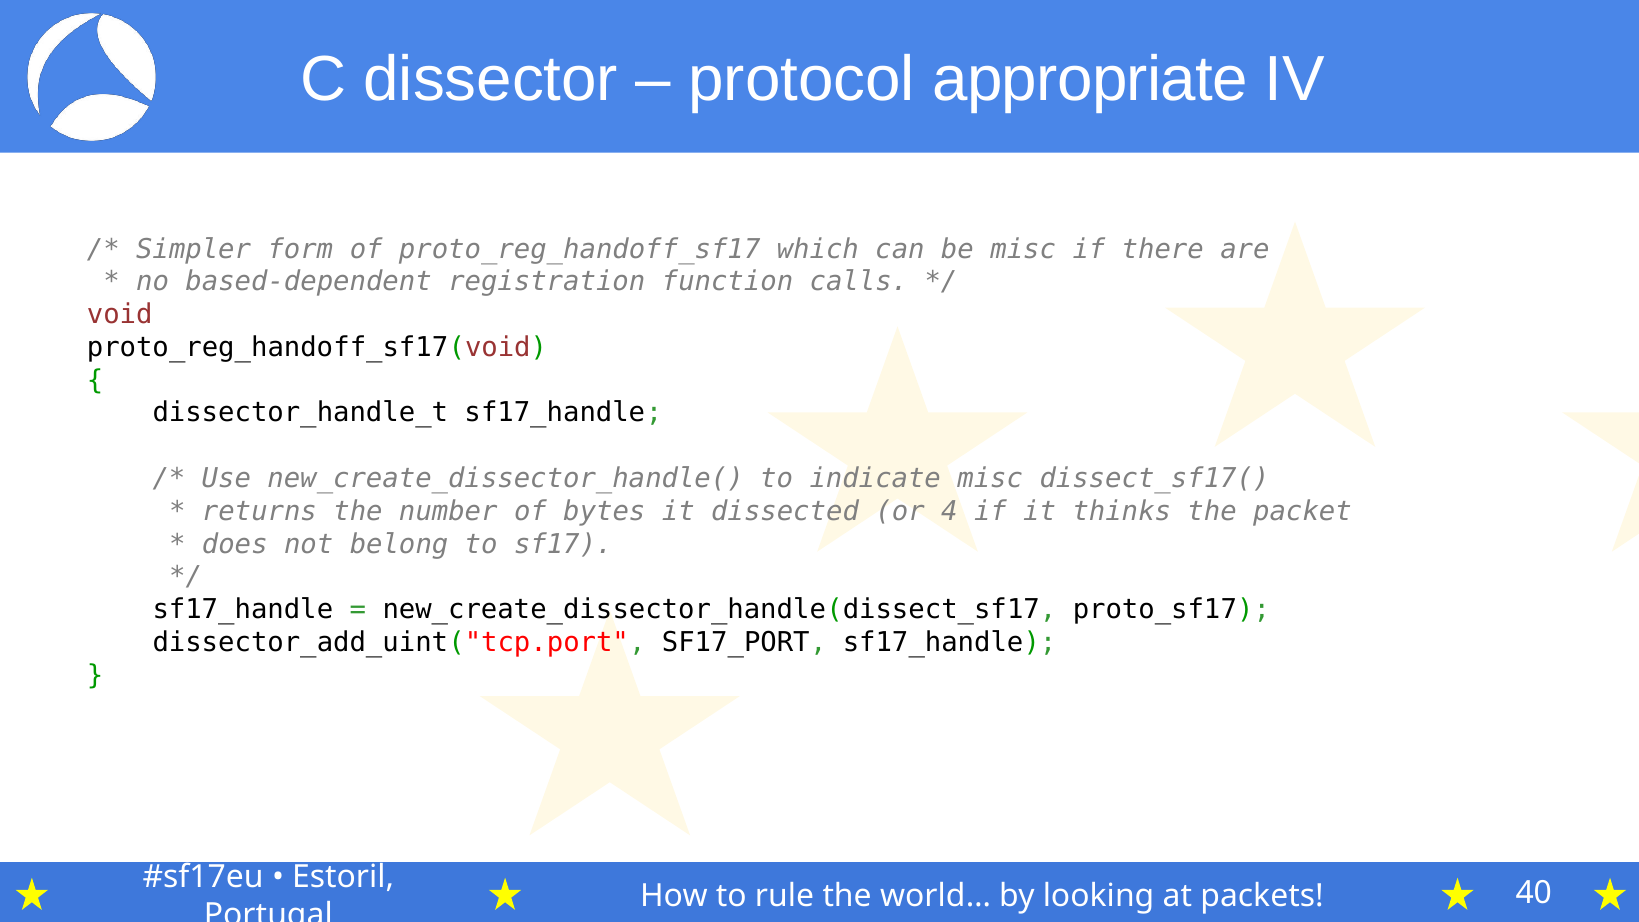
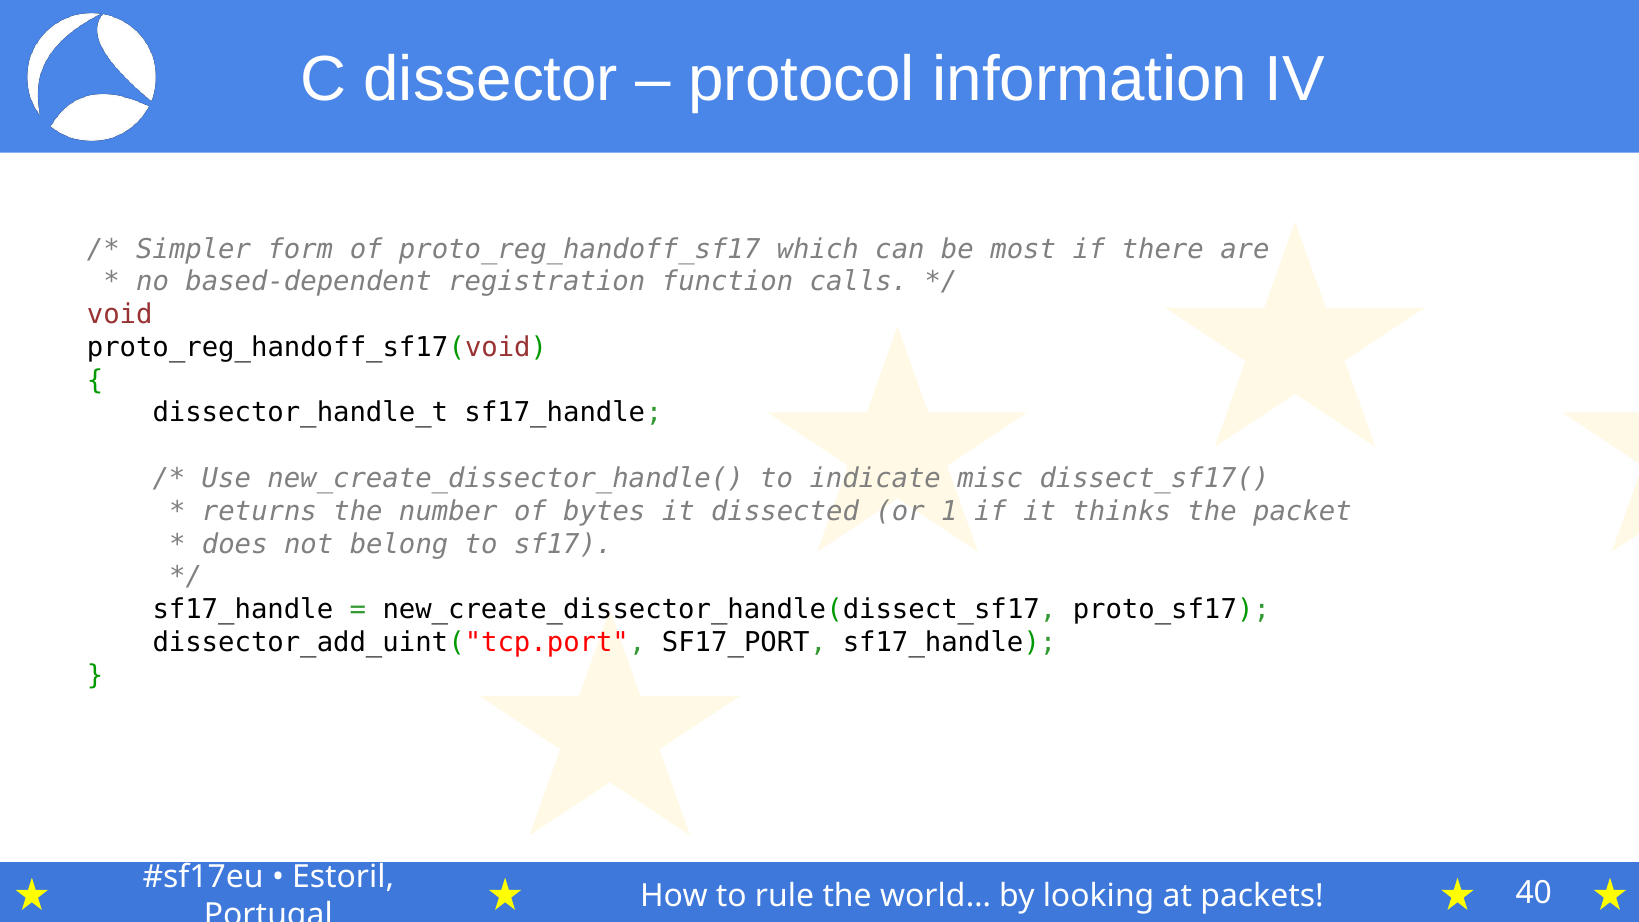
appropriate: appropriate -> information (1090, 80)
be misc: misc -> most (1023, 249)
4: 4 -> 1 (949, 511)
